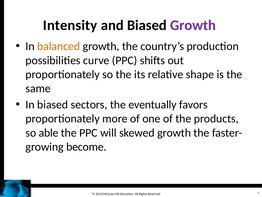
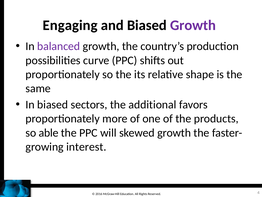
Intensity: Intensity -> Engaging (70, 25)
balanced colour: orange -> purple (59, 46)
eventually: eventually -> additional (152, 104)
become: become -> interest (86, 146)
